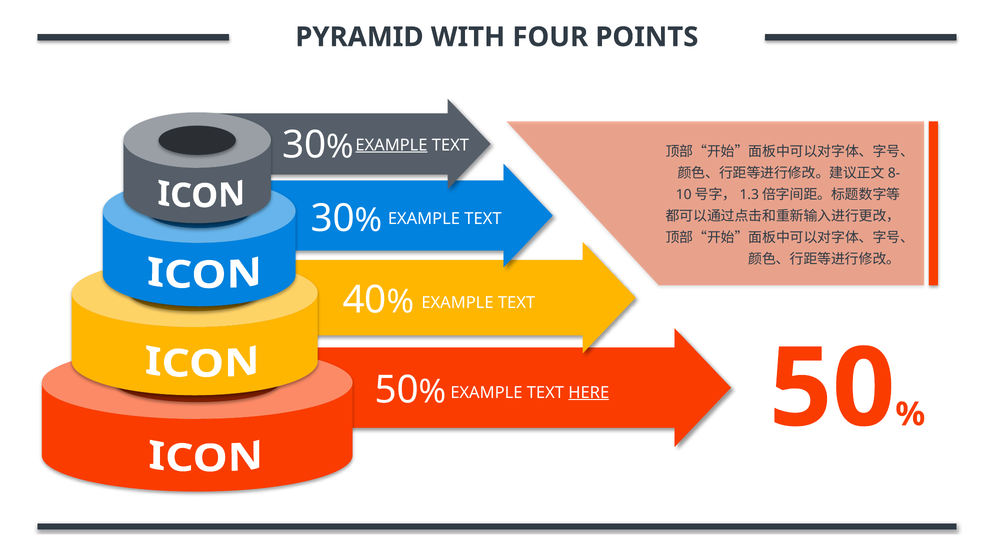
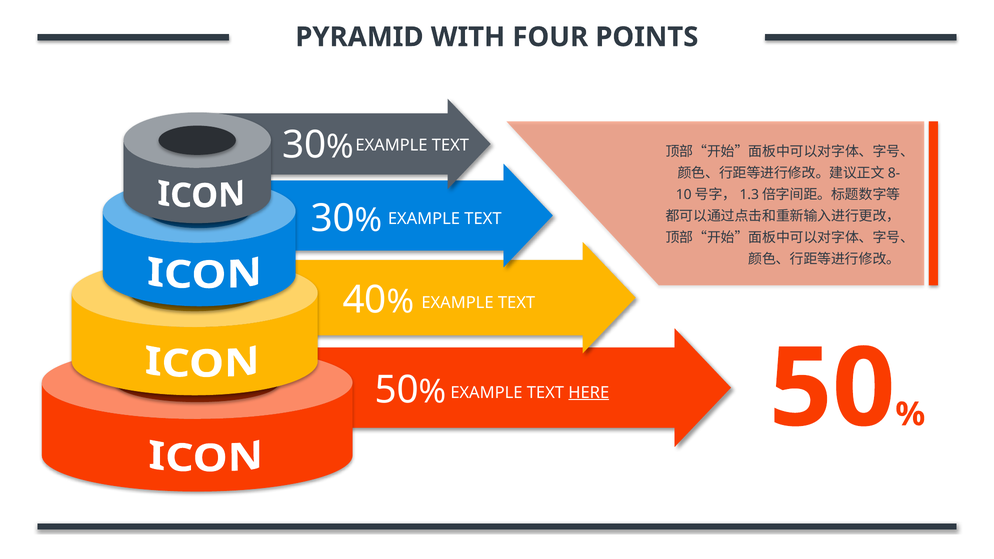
EXAMPLE underline: present -> none (391, 145)
